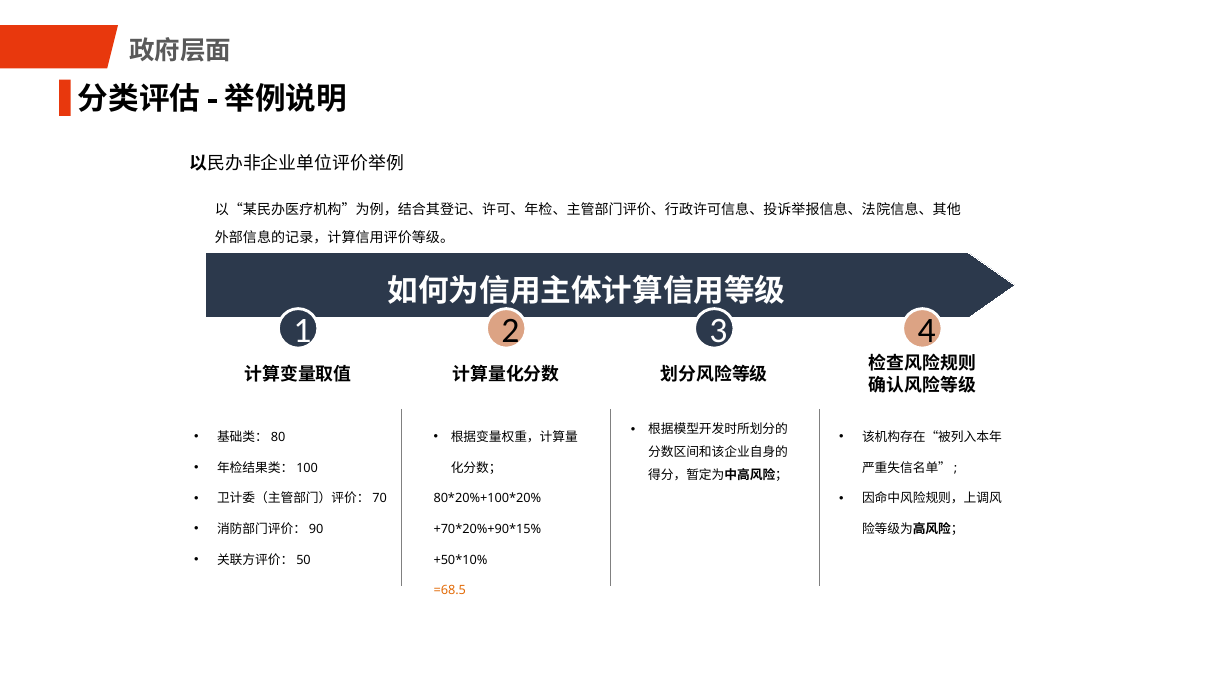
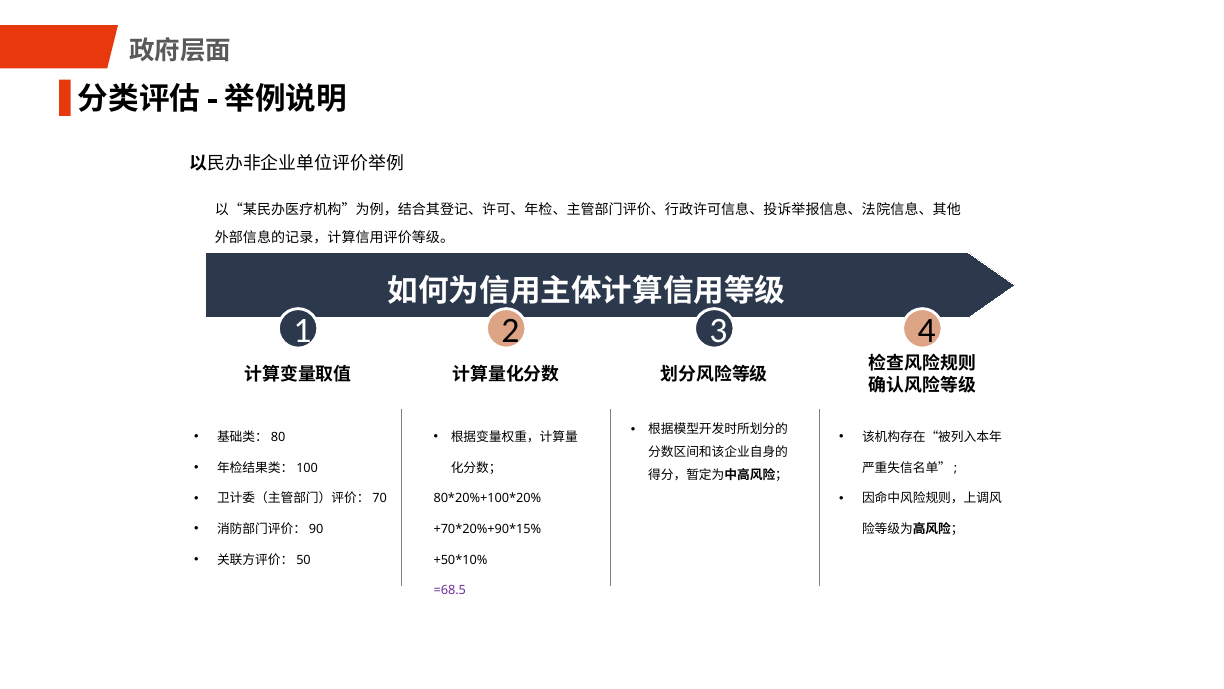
=68.5 colour: orange -> purple (450, 590)
